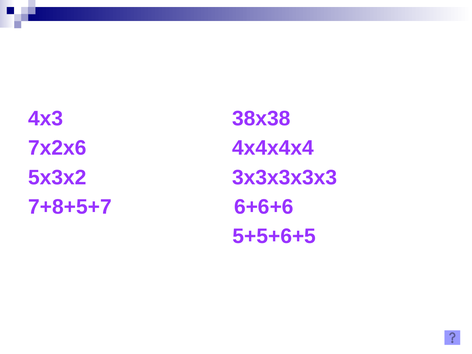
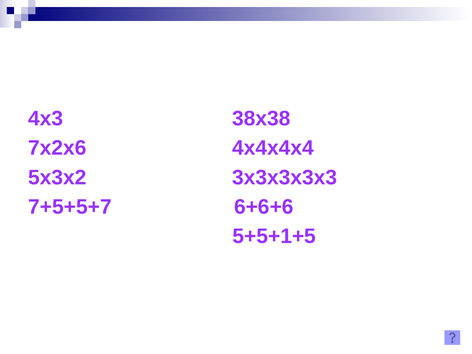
7+8+5+7: 7+8+5+7 -> 7+5+5+7 (70, 207)
5+5+6+5: 5+5+6+5 -> 5+5+1+5 (274, 236)
